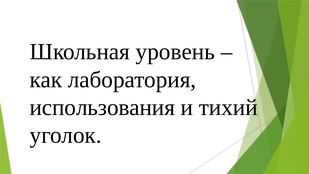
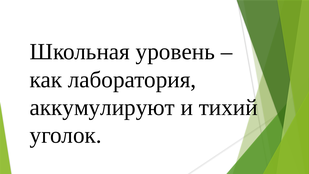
использования: использования -> аккумулируют (102, 107)
